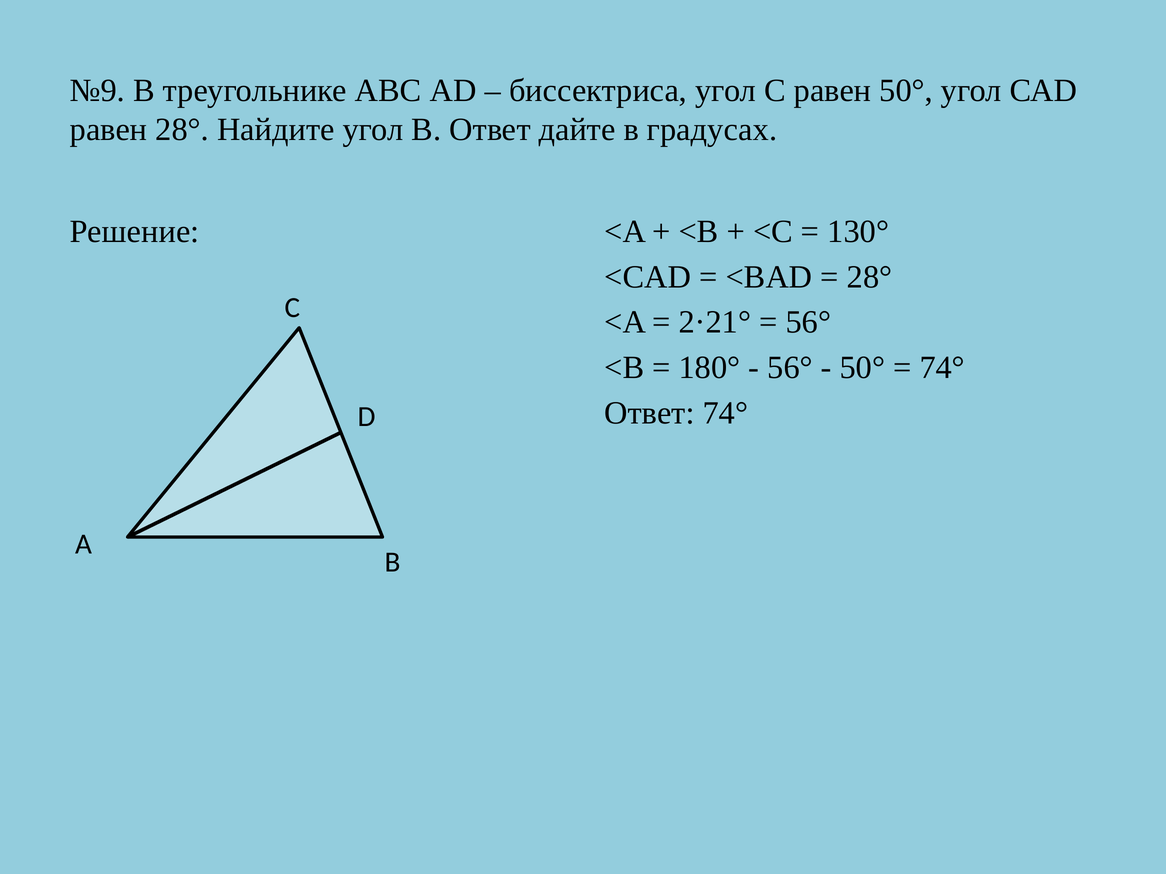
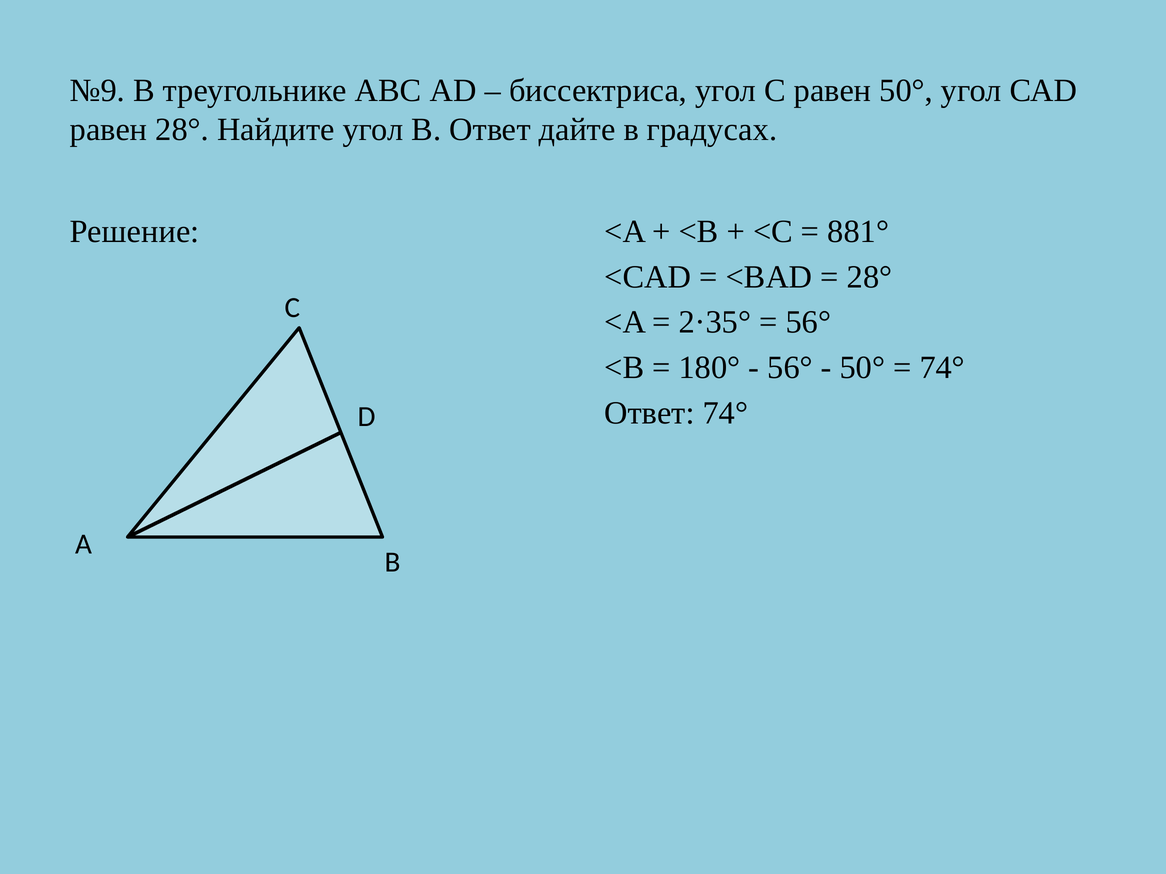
130°: 130° -> 881° (858, 232)
2·21°: 2·21° -> 2·35° (715, 322)
